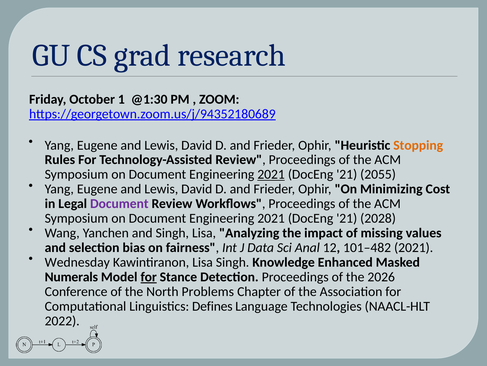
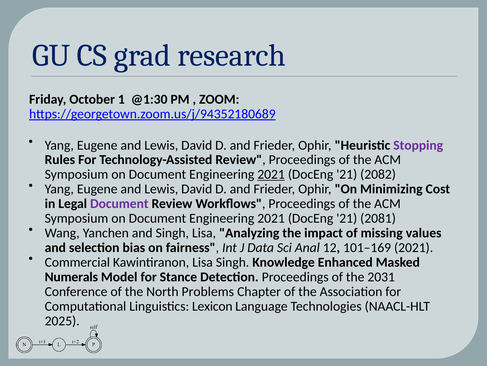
Stopping colour: orange -> purple (418, 145)
2055: 2055 -> 2082 (378, 174)
2028: 2028 -> 2081 (378, 218)
101–482: 101–482 -> 101–169 (367, 247)
Wednesday: Wednesday -> Commercial (77, 262)
for underline: present -> none (149, 276)
2026: 2026 -> 2031 (381, 276)
Defines: Defines -> Lexicon (212, 306)
2022: 2022 -> 2025 (62, 320)
